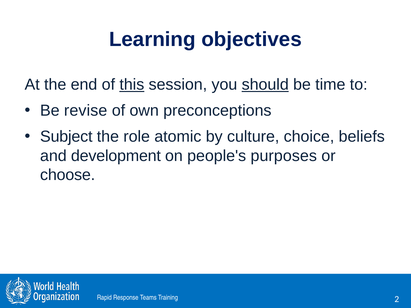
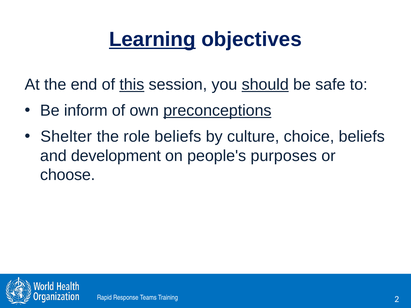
Learning underline: none -> present (152, 39)
time: time -> safe (330, 85)
revise: revise -> inform (86, 111)
preconceptions underline: none -> present (217, 111)
Subject: Subject -> Shelter (66, 137)
role atomic: atomic -> beliefs (178, 137)
